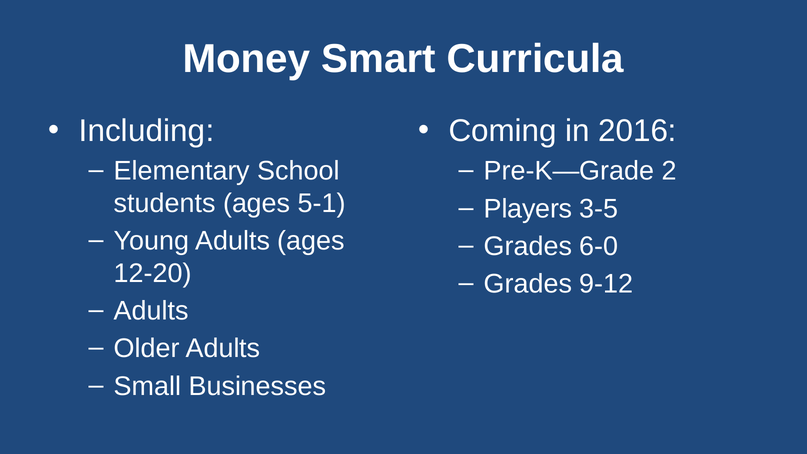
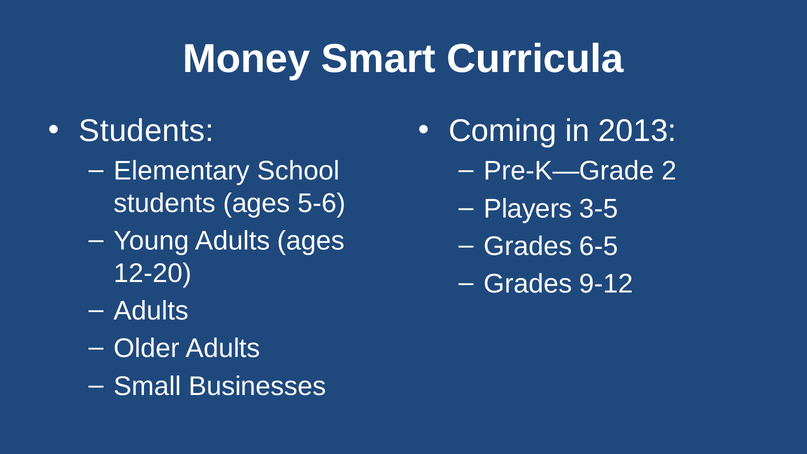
Including: Including -> Students (146, 131)
2016: 2016 -> 2013 (637, 131)
5-1: 5-1 -> 5-6 (322, 203)
6-0: 6-0 -> 6-5 (599, 246)
